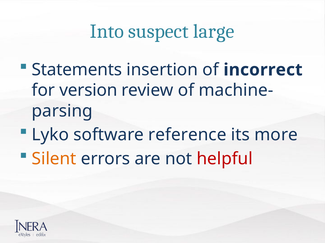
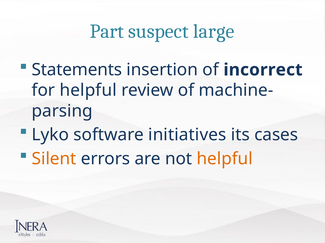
Into: Into -> Part (107, 31)
for version: version -> helpful (88, 91)
reference: reference -> initiatives (187, 135)
more: more -> cases (276, 135)
helpful colour: red -> orange (225, 159)
